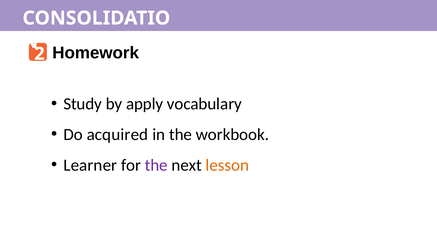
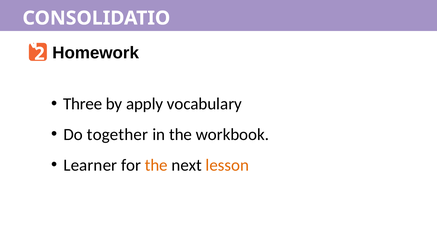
Study: Study -> Three (83, 104)
acquired: acquired -> together (117, 135)
the colour: purple -> orange (156, 165)
